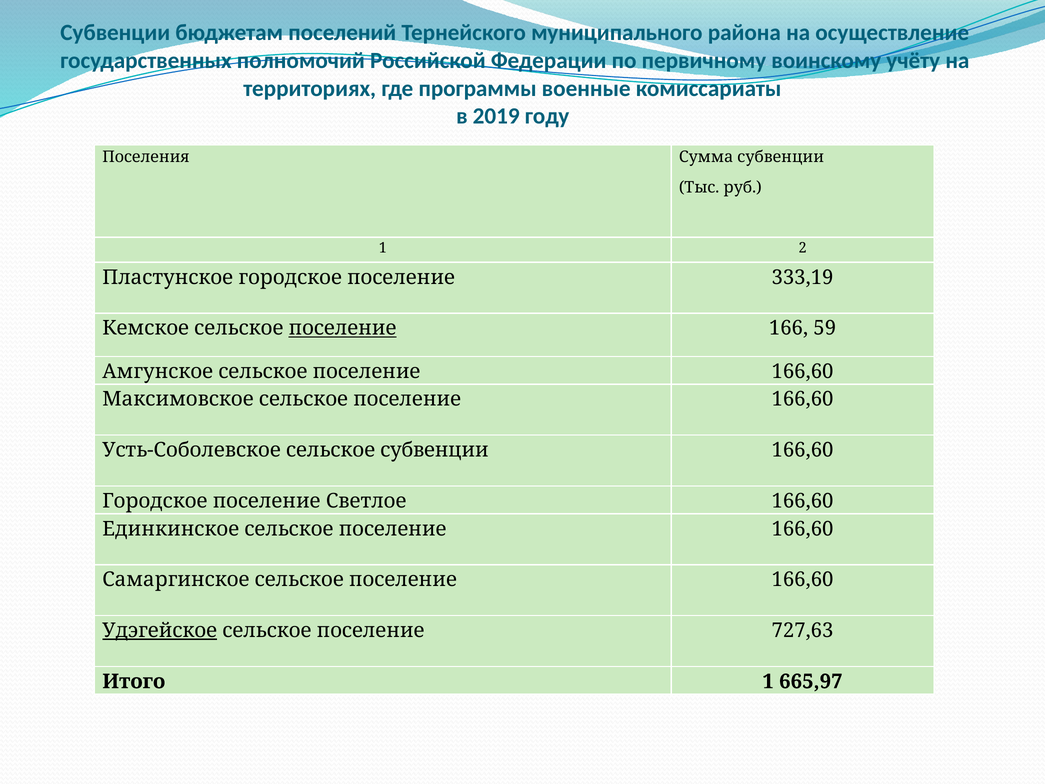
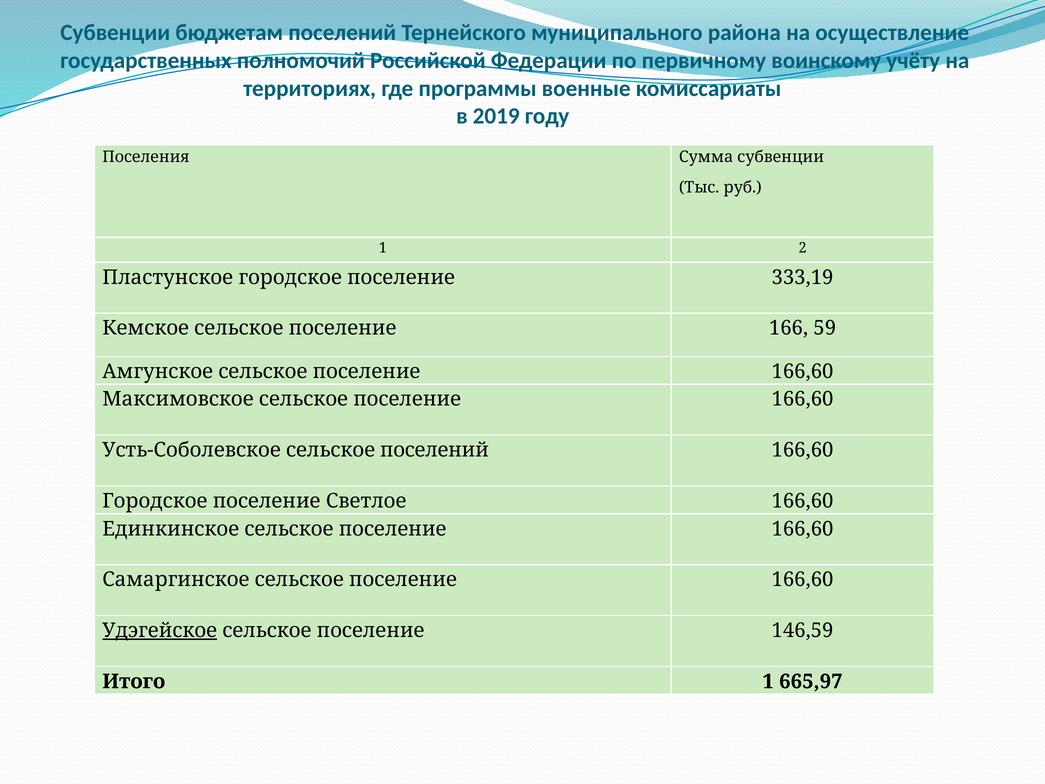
поселение underline: present -> none (343, 328)
сельское субвенции: субвенции -> поселений (434, 450)
727,63: 727,63 -> 146,59 (803, 630)
